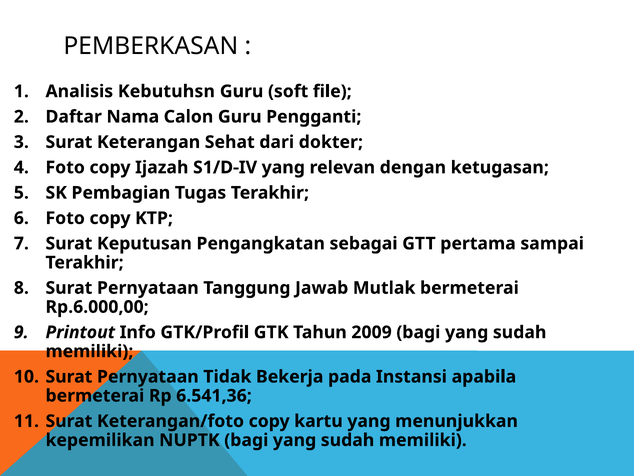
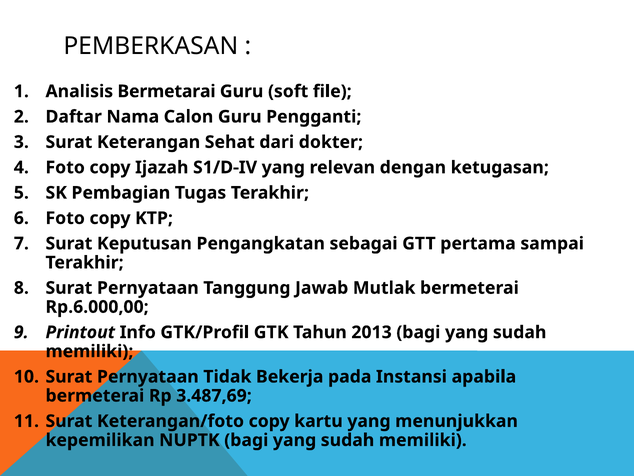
Kebutuhsn: Kebutuhsn -> Bermetarai (167, 91)
2009: 2009 -> 2013 (372, 332)
6.541,36: 6.541,36 -> 3.487,69 (214, 395)
